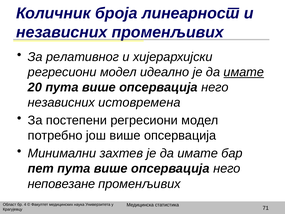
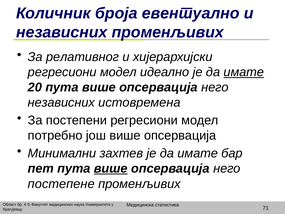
линеарност: линеарност -> евентуално (191, 13)
више underline: none -> present (111, 168)
неповезане: неповезане -> постепене (61, 184)
